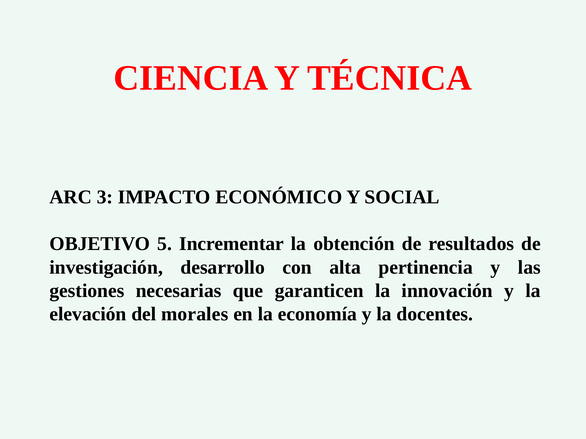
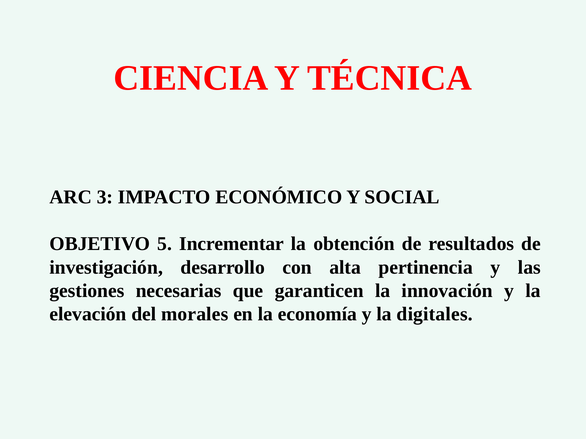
docentes: docentes -> digitales (435, 314)
